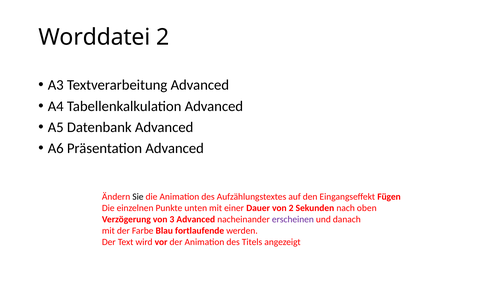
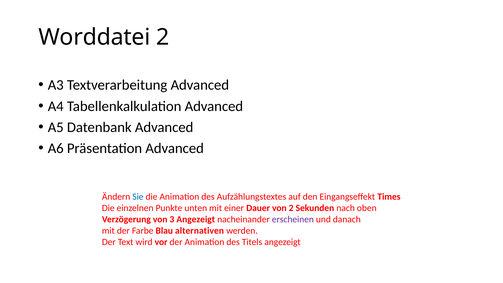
Sie colour: black -> blue (138, 197)
Fügen: Fügen -> Times (389, 197)
3 Advanced: Advanced -> Angezeigt (196, 219)
fortlaufende: fortlaufende -> alternativen (200, 231)
